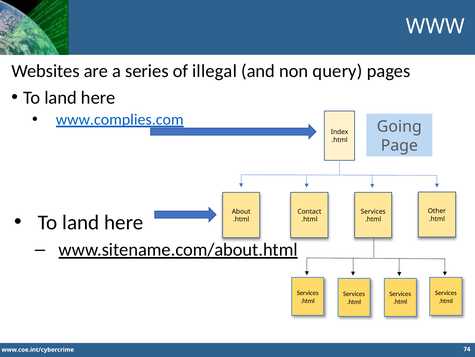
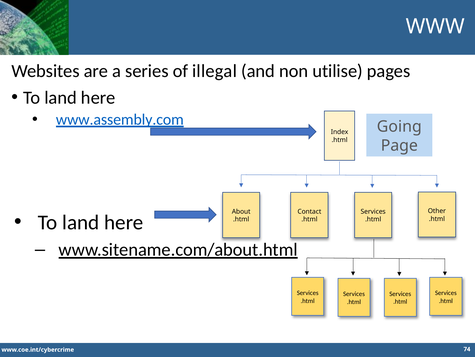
query: query -> utilise (338, 71)
www.complies.com: www.complies.com -> www.assembly.com (120, 119)
